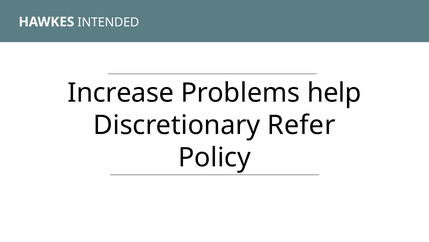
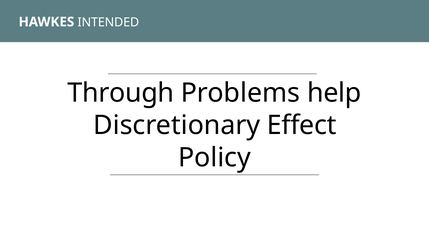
Increase: Increase -> Through (121, 93)
Refer: Refer -> Effect (302, 125)
